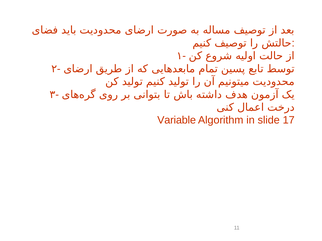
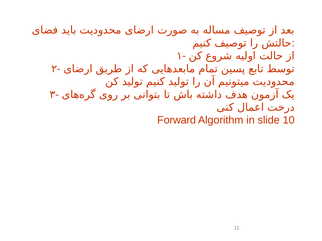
Variable: Variable -> Forward (177, 120)
17: 17 -> 10 (289, 120)
